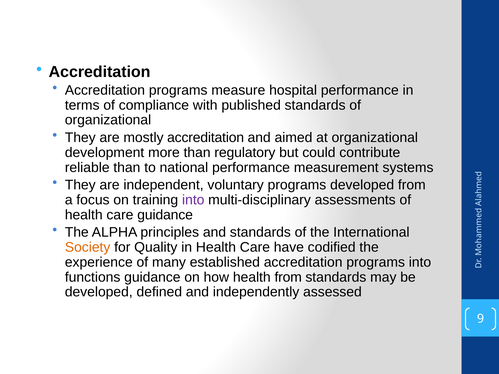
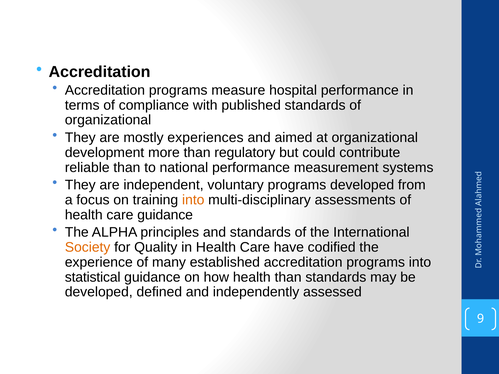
mostly accreditation: accreditation -> experiences (205, 138)
into colour: purple -> orange (193, 200)
functions: functions -> statistical (93, 277)
health from: from -> than (288, 277)
